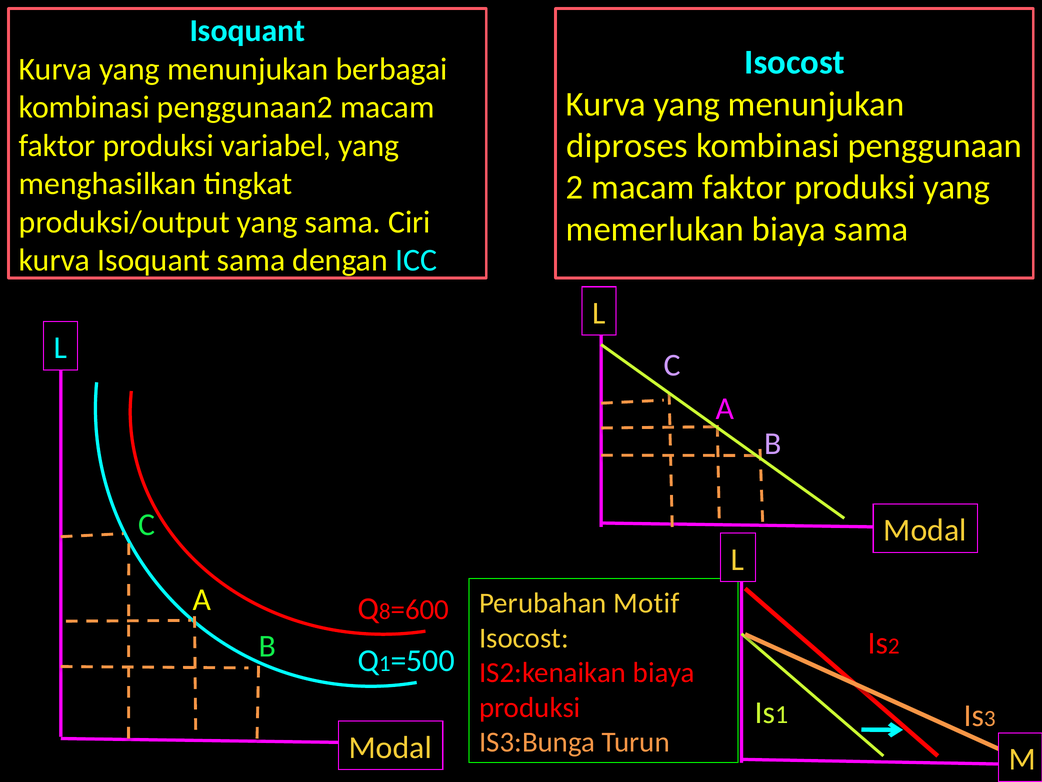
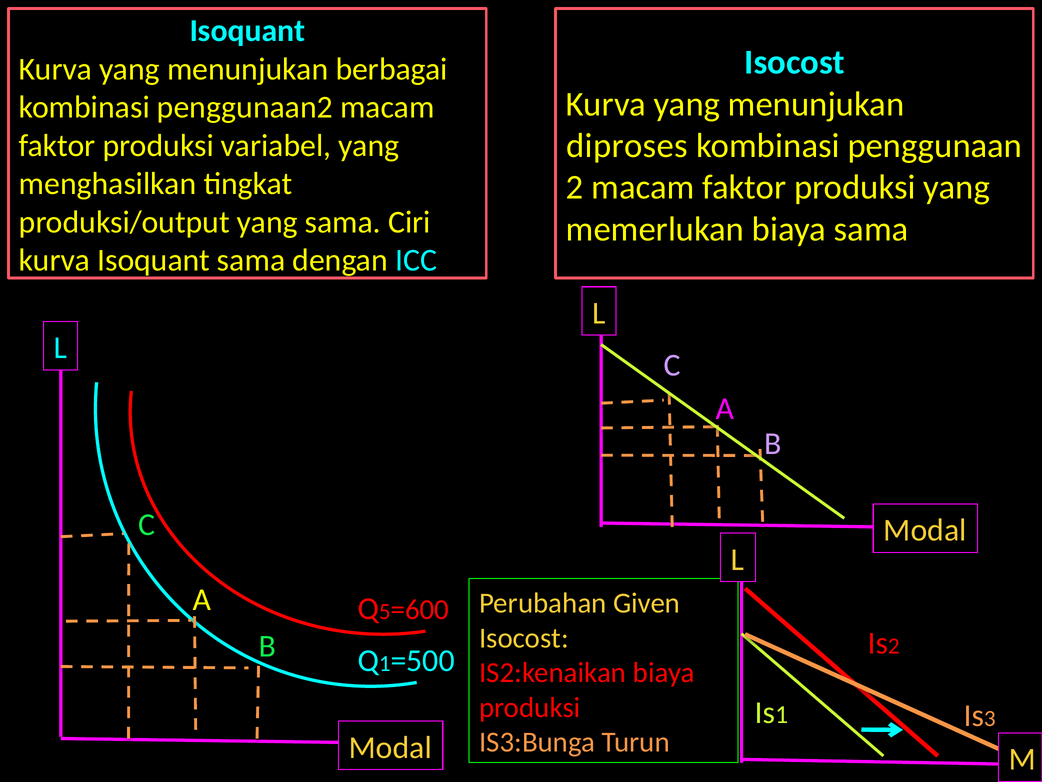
Motif: Motif -> Given (647, 603)
8: 8 -> 5 (385, 611)
